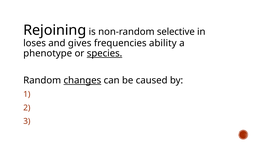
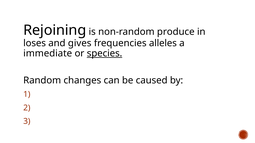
selective: selective -> produce (176, 32)
ability: ability -> alleles (163, 43)
phenotype: phenotype -> immediate (48, 54)
changes underline: present -> none (82, 81)
